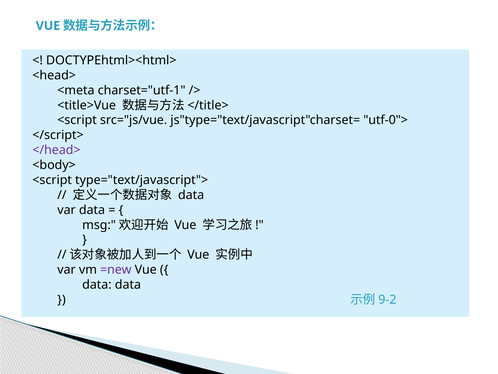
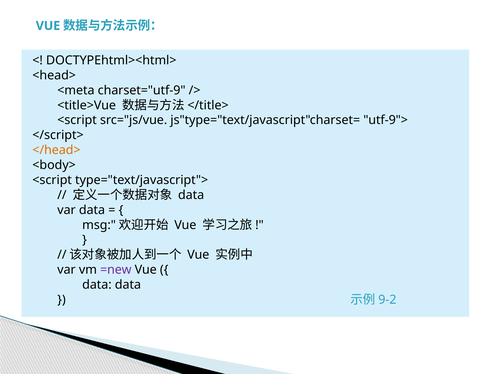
charset="utf-1: charset="utf-1 -> charset="utf-9 (142, 90)
utf-0">: utf-0"> -> utf-9"> (386, 120)
</head> colour: purple -> orange (56, 150)
